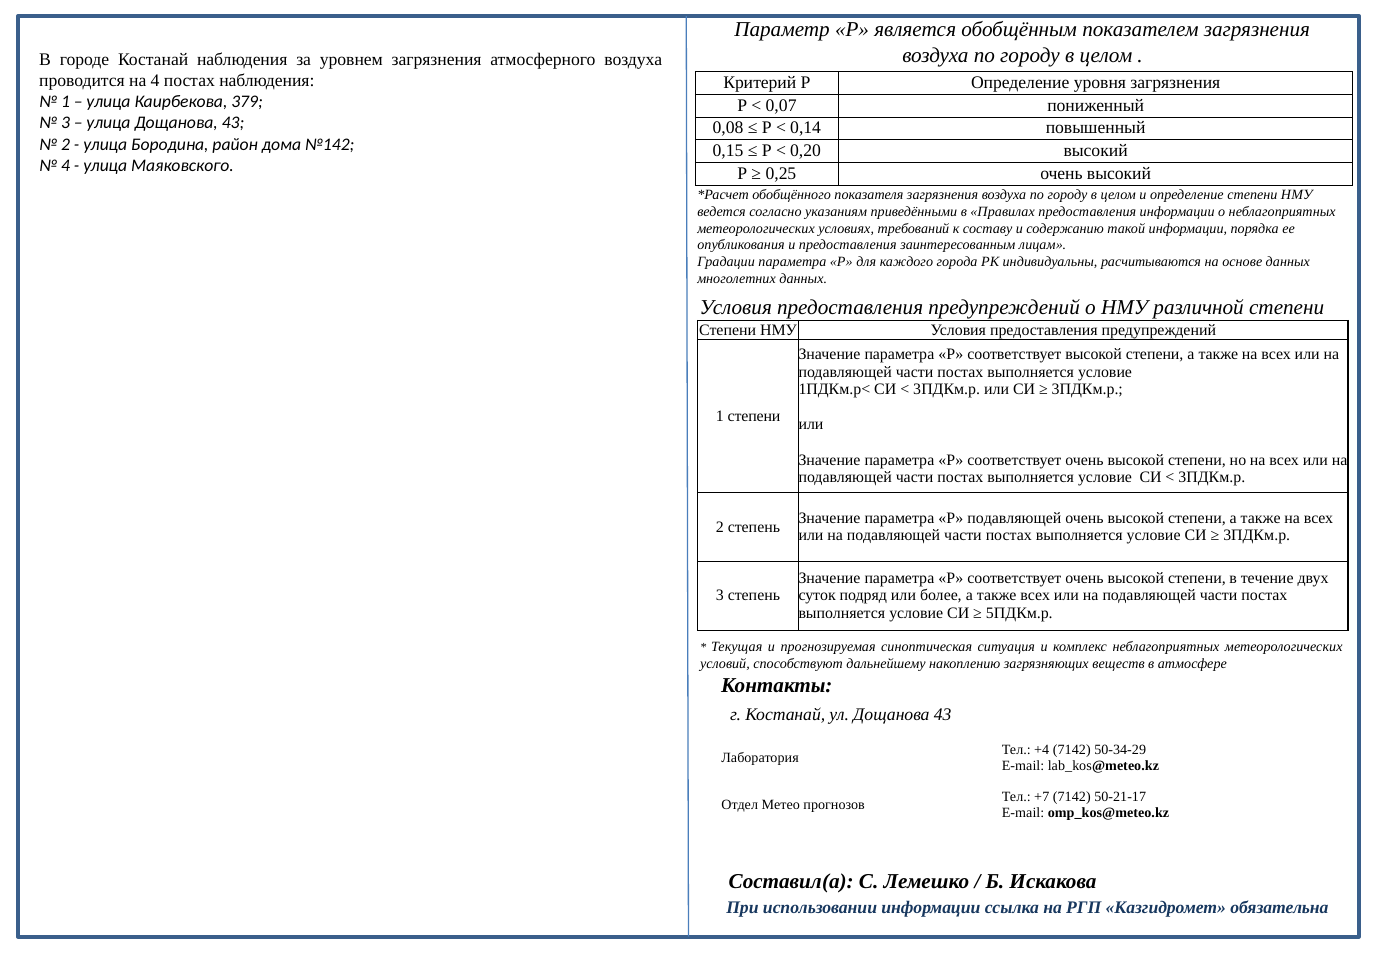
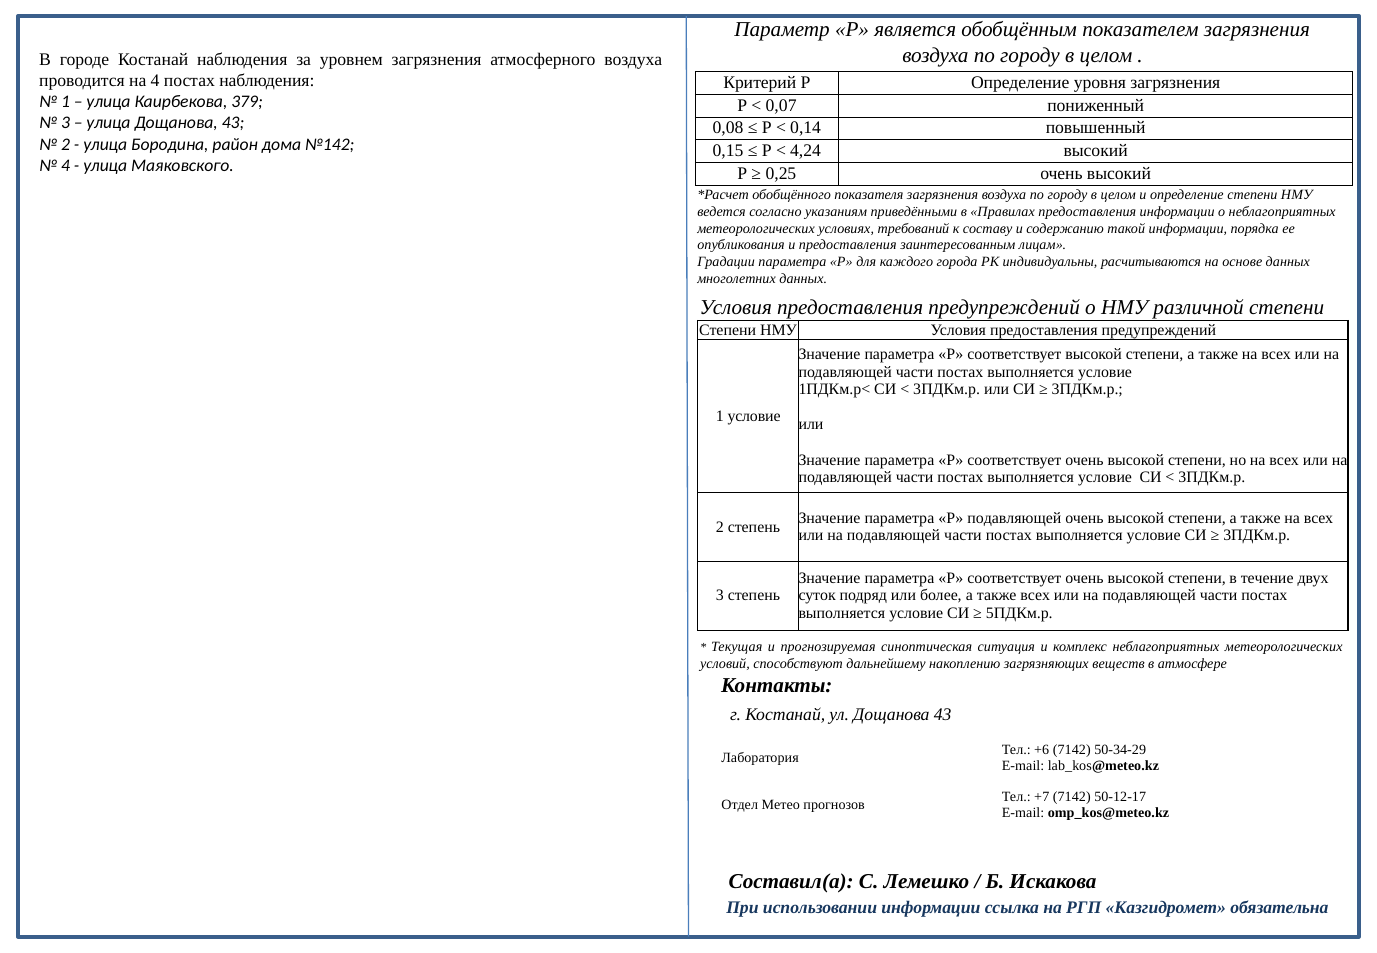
0,20: 0,20 -> 4,24 (806, 151)
1 степени: степени -> условие (754, 416)
+4: +4 -> +6 (1042, 751)
50-21-17: 50-21-17 -> 50-12-17 (1120, 797)
